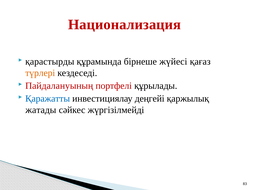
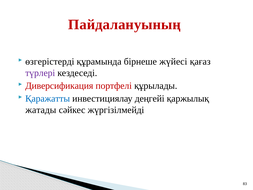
Национализация: Национализация -> Пайдалануының (124, 24)
қарастырды: қарастырды -> өзгерістерді (50, 61)
түрлері colour: orange -> purple (40, 73)
Пайдалануының: Пайдалануының -> Диверсификация (59, 86)
